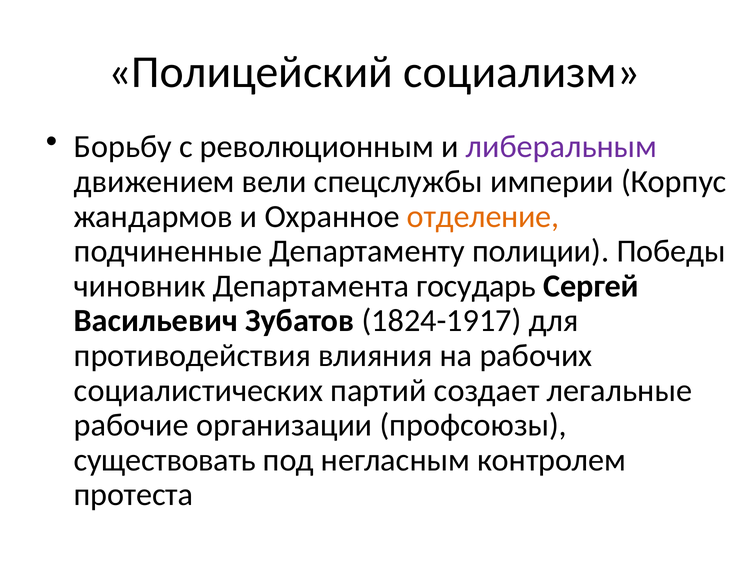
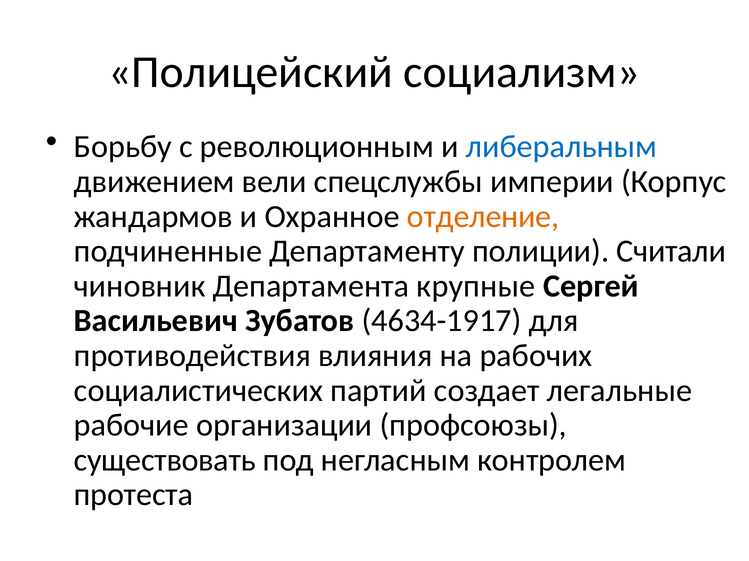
либеральным colour: purple -> blue (561, 147)
Победы: Победы -> Считали (671, 252)
государь: государь -> крупные (476, 286)
1824-1917: 1824-1917 -> 4634-1917 (442, 321)
